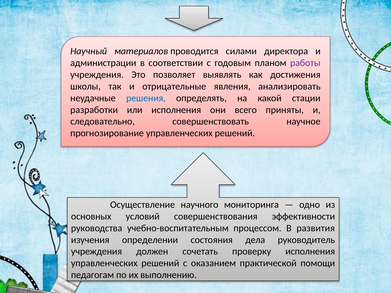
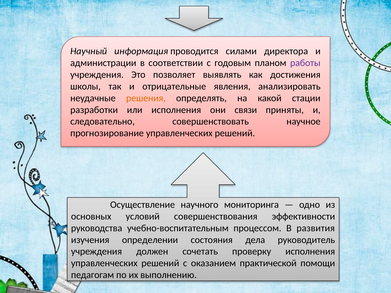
материалов: материалов -> информация (141, 51)
решения colour: blue -> orange (146, 98)
всего: всего -> связи (246, 110)
